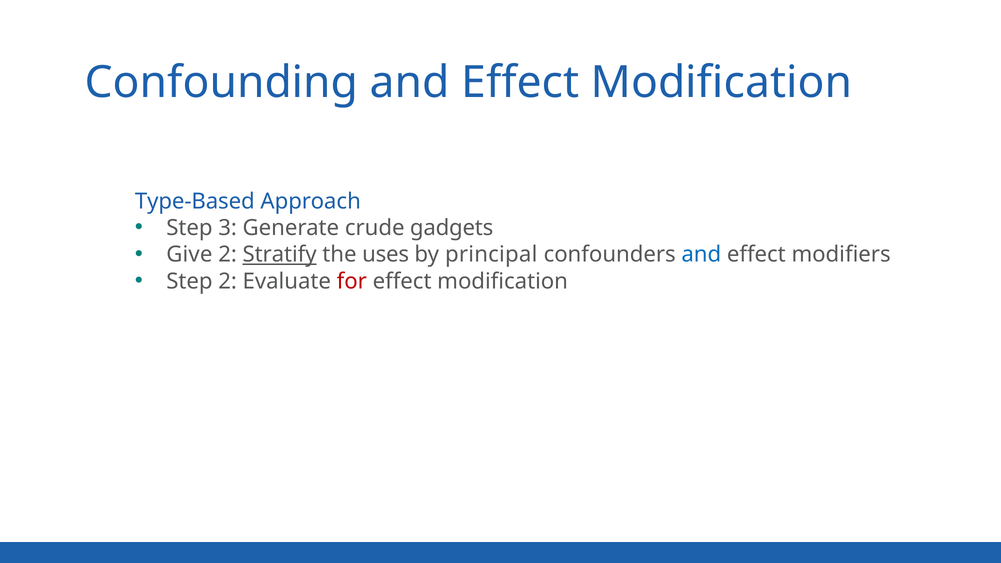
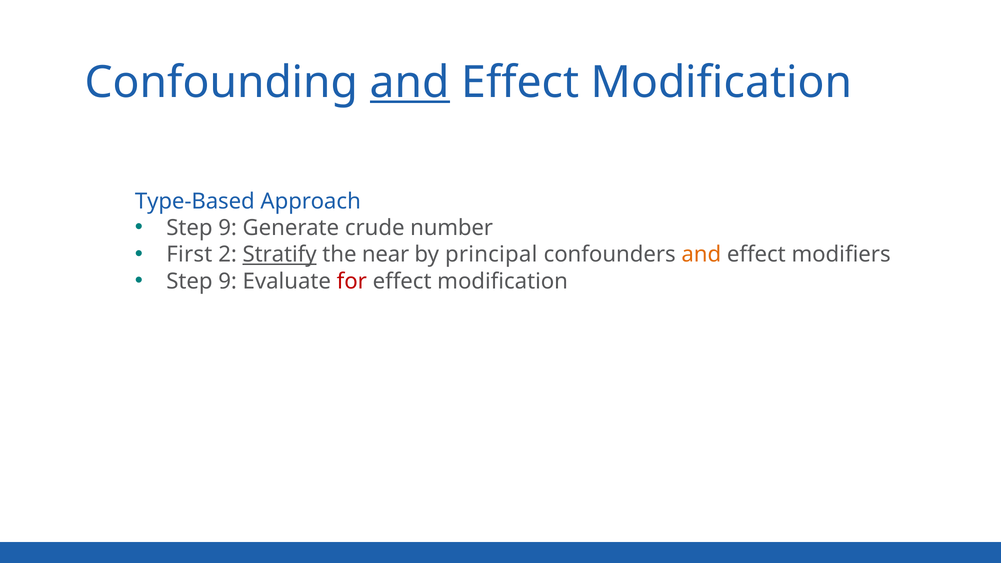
and underline: none -> present (410, 83)
3: 3 -> 9 (228, 228)
gadgets: gadgets -> number (452, 228)
Give: Give -> First (189, 255)
uses: uses -> near (386, 255)
and colour: blue -> orange (701, 255)
2: 2 -> 9 (228, 281)
